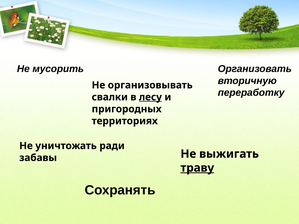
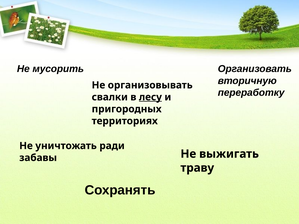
траву underline: present -> none (197, 168)
